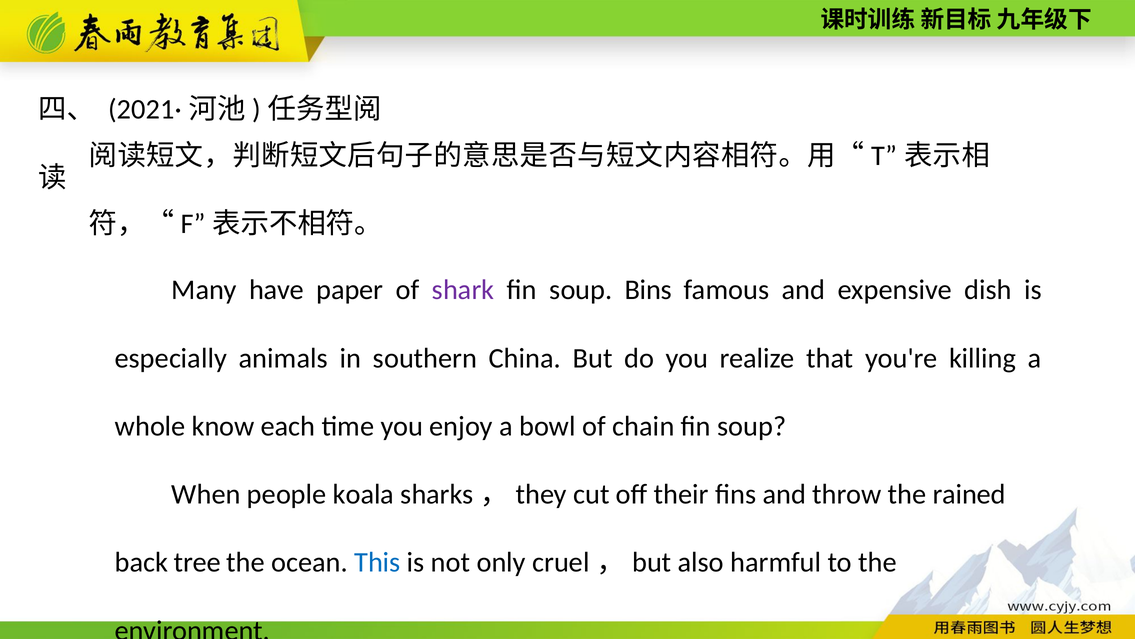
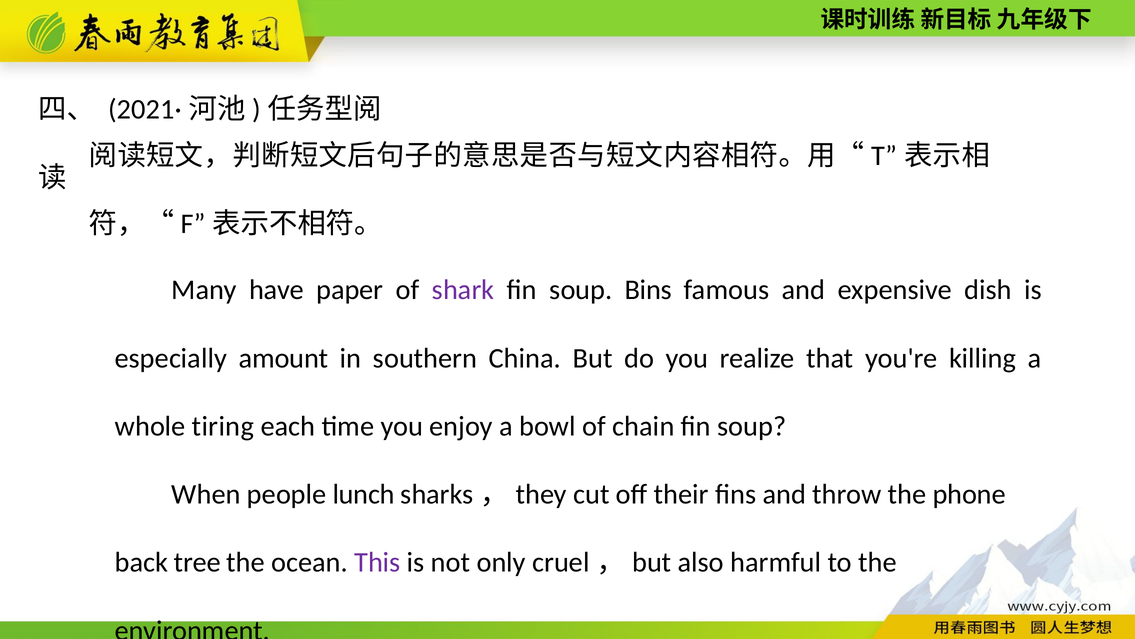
animals: animals -> amount (284, 358)
know: know -> tiring (223, 426)
koala: koala -> lunch (364, 494)
rained: rained -> phone (969, 494)
This colour: blue -> purple (377, 562)
